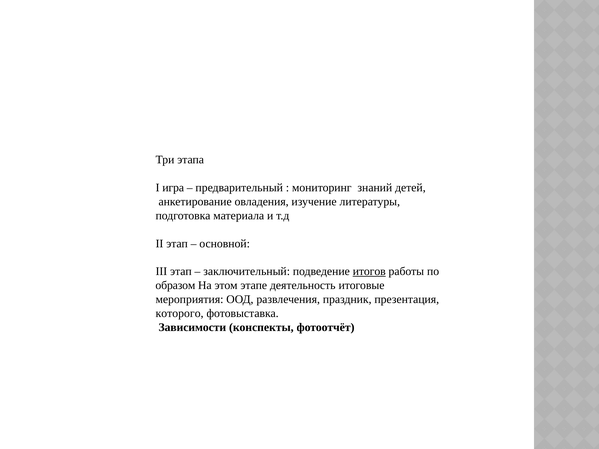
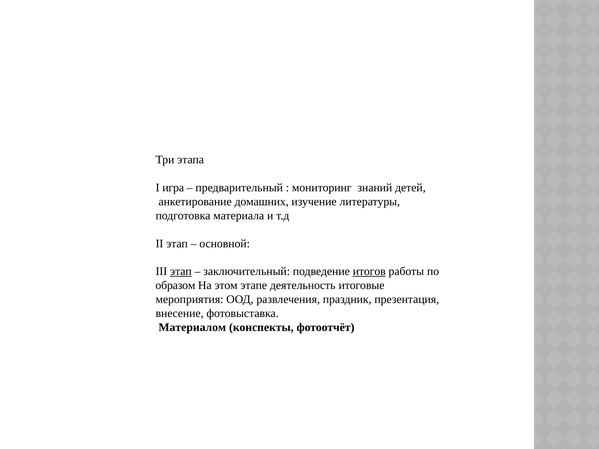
овладения: овладения -> домашних (262, 202)
этап underline: none -> present (181, 272)
которого: которого -> внесение (180, 314)
Зависимости: Зависимости -> Материалом (192, 328)
